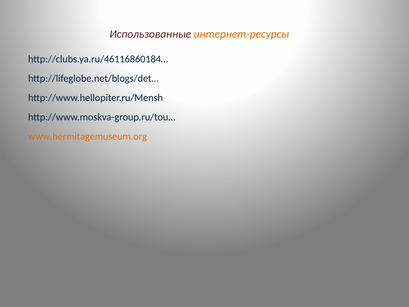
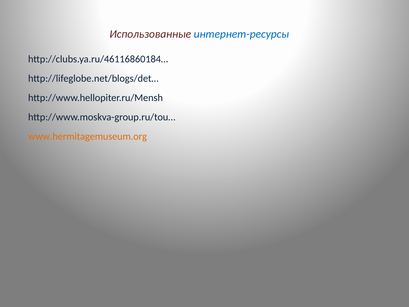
интернет-ресурсы colour: orange -> blue (241, 34)
